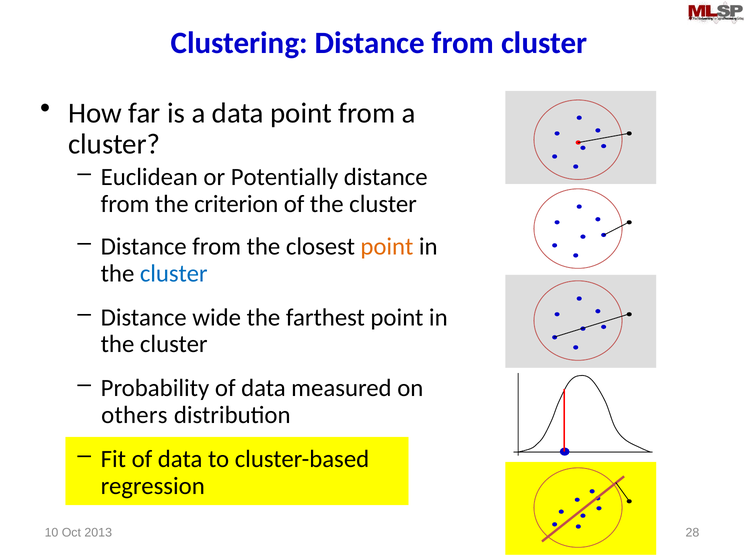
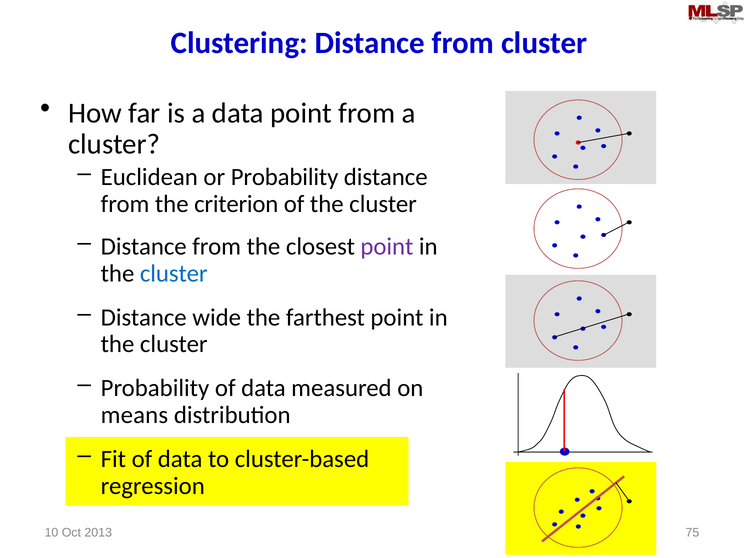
or Potentially: Potentially -> Probability (285, 177)
point colour: orange -> purple (387, 247)
others: others -> means (134, 415)
28: 28 -> 75 (692, 533)
